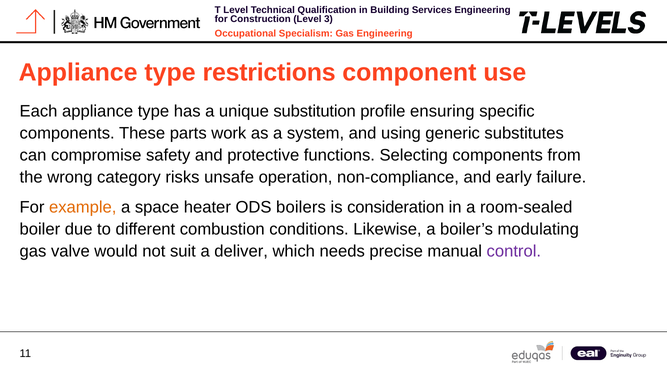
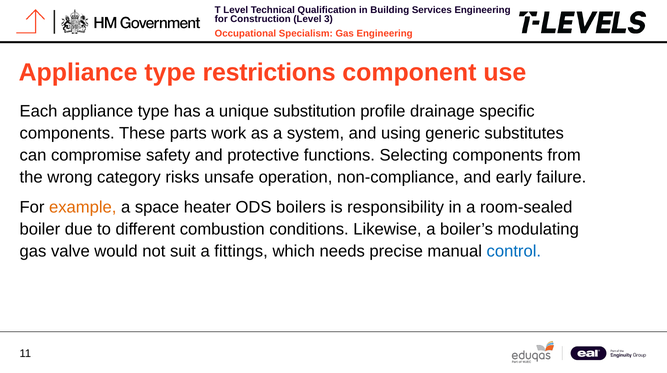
ensuring: ensuring -> drainage (442, 111)
consideration: consideration -> responsibility (396, 207)
deliver: deliver -> fittings (241, 251)
control colour: purple -> blue (514, 251)
